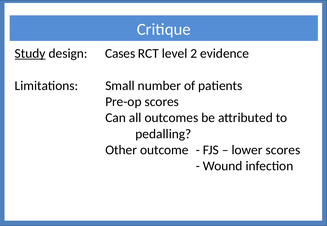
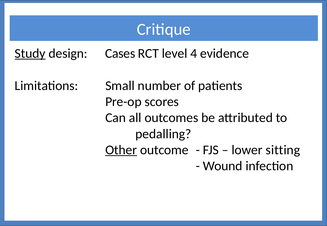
2: 2 -> 4 (194, 54)
Other underline: none -> present (121, 150)
lower scores: scores -> sitting (283, 150)
